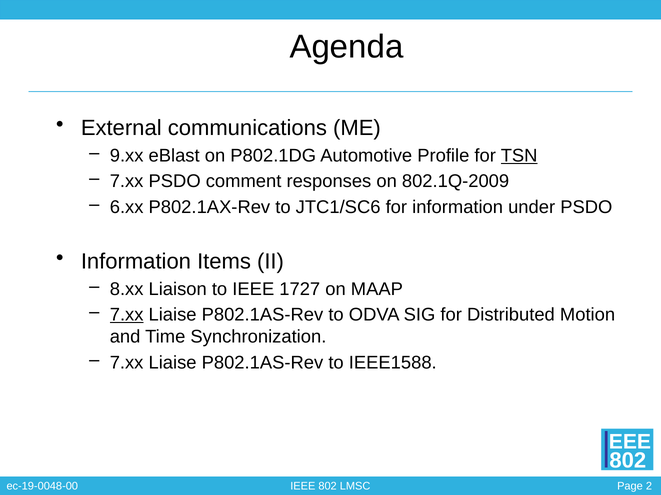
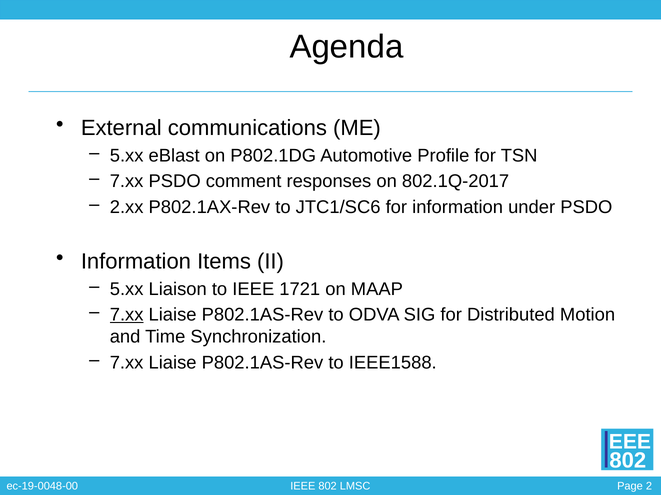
9.xx: 9.xx -> 5.xx (127, 156)
TSN underline: present -> none (519, 156)
802.1Q-2009: 802.1Q-2009 -> 802.1Q-2017 (456, 182)
6.xx: 6.xx -> 2.xx (127, 207)
8.xx: 8.xx -> 5.xx (127, 290)
1727: 1727 -> 1721 (300, 290)
